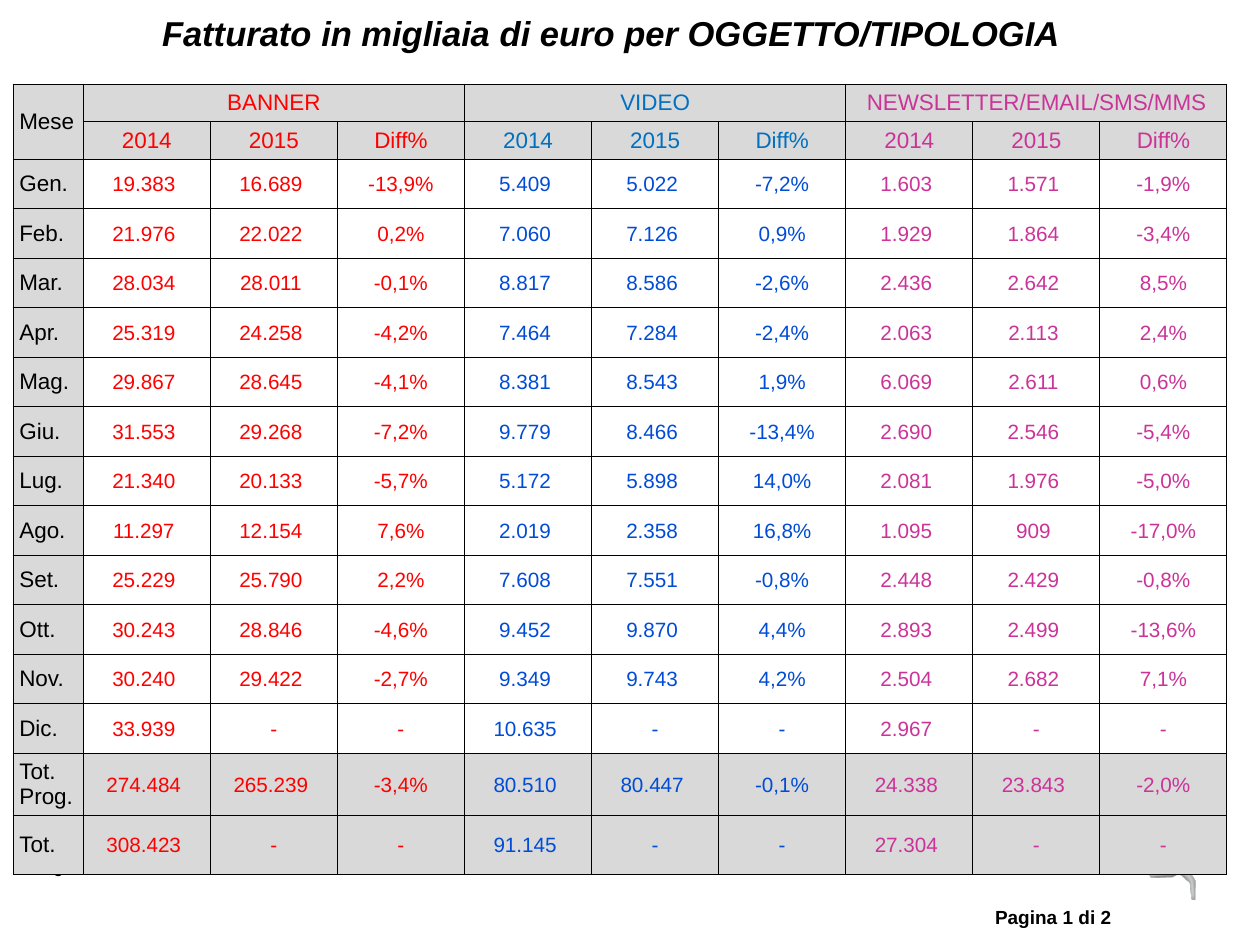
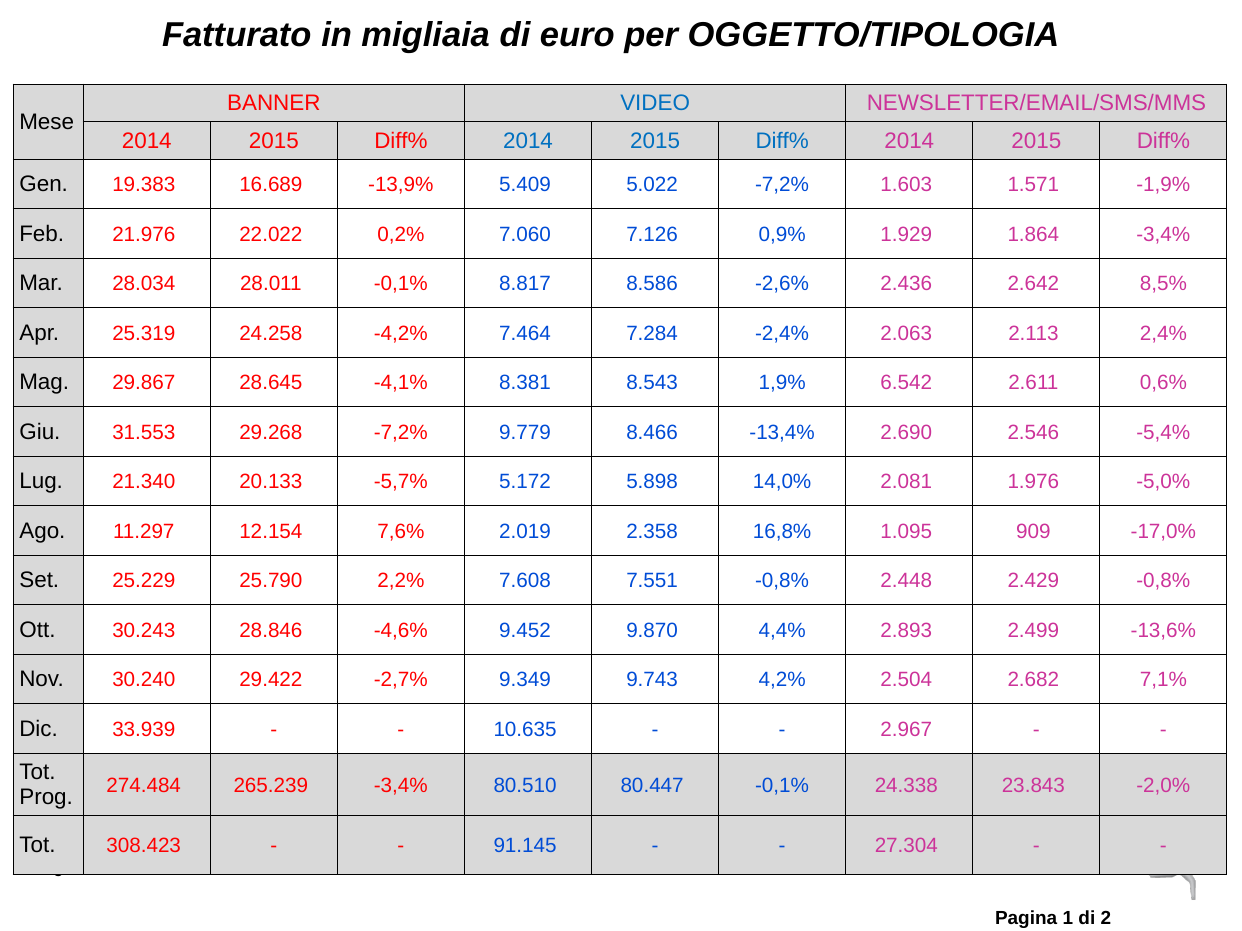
6.069: 6.069 -> 6.542 (906, 383)
